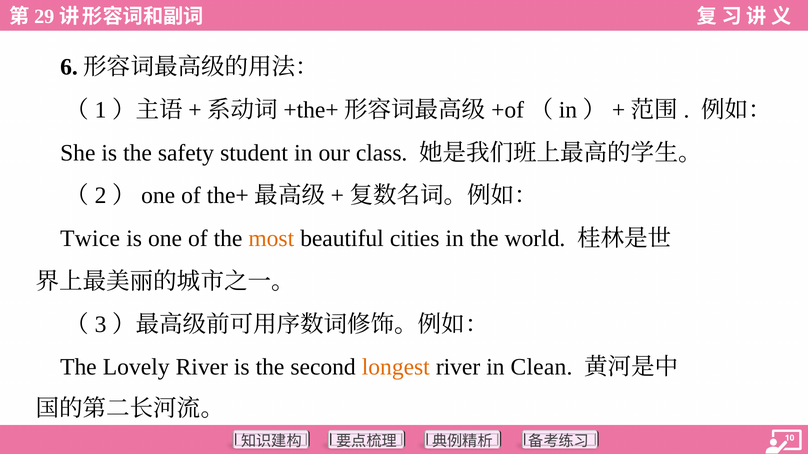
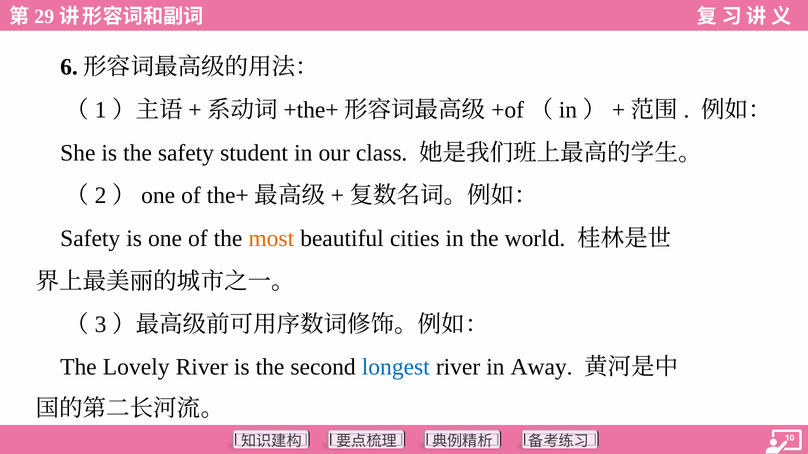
Twice: Twice -> Safety (90, 239)
longest colour: orange -> blue (396, 368)
Clean: Clean -> Away (542, 368)
